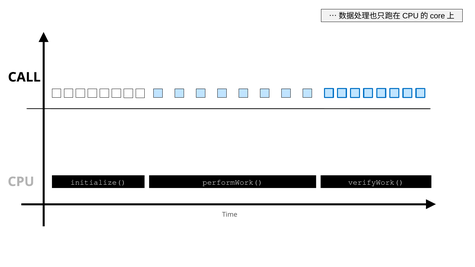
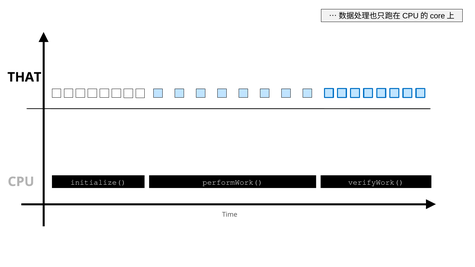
CALL: CALL -> THAT (24, 77)
